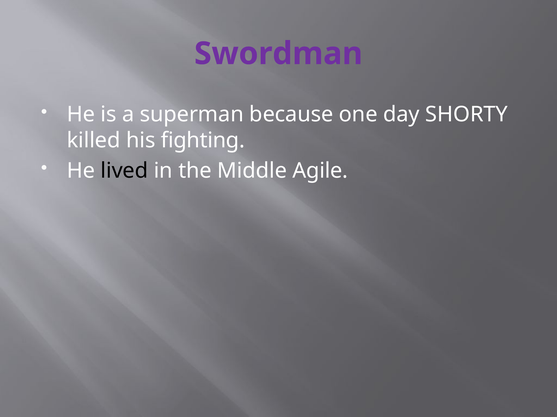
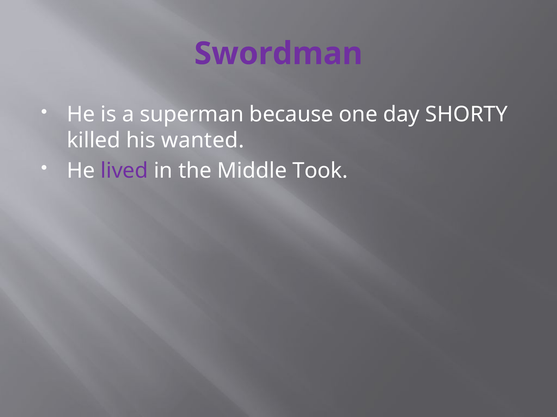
fighting: fighting -> wanted (203, 141)
lived colour: black -> purple (124, 171)
Agile: Agile -> Took (320, 171)
